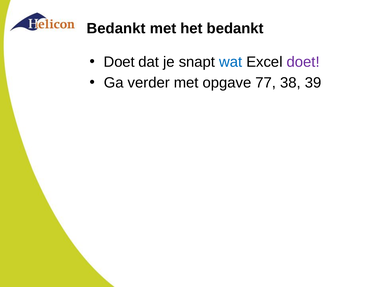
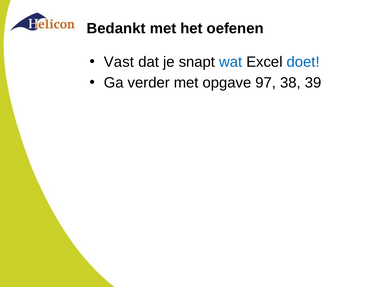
het bedankt: bedankt -> oefenen (235, 28)
Doet: Doet -> Vast (119, 62)
doet colour: purple -> blue (303, 62)
77: 77 -> 97 (266, 83)
